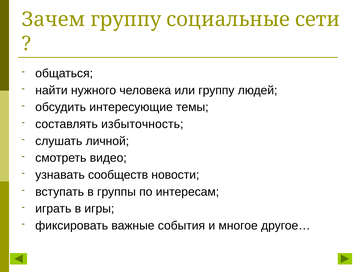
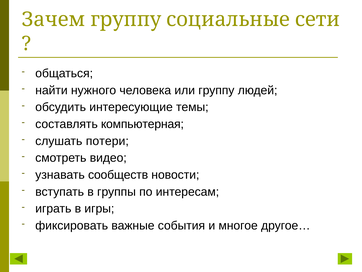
избыточность: избыточность -> компьютерная (142, 124)
личной: личной -> потери (107, 141)
